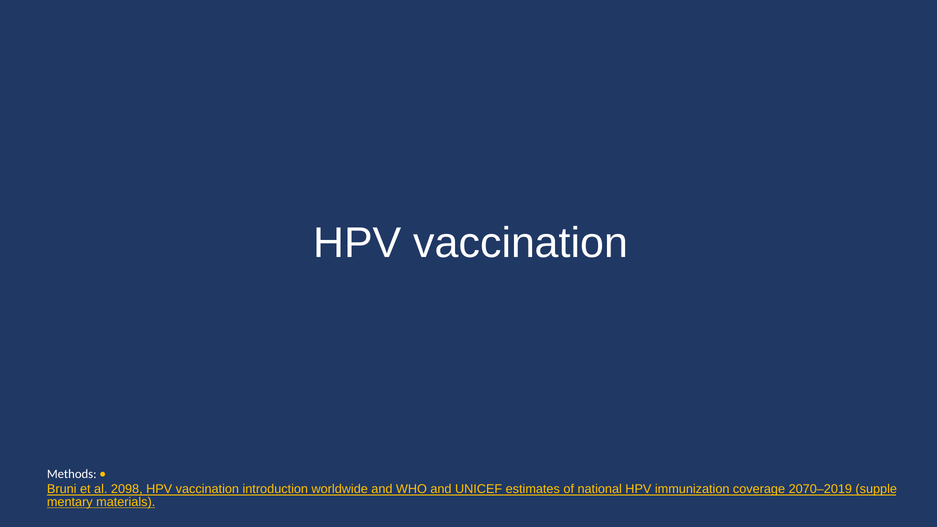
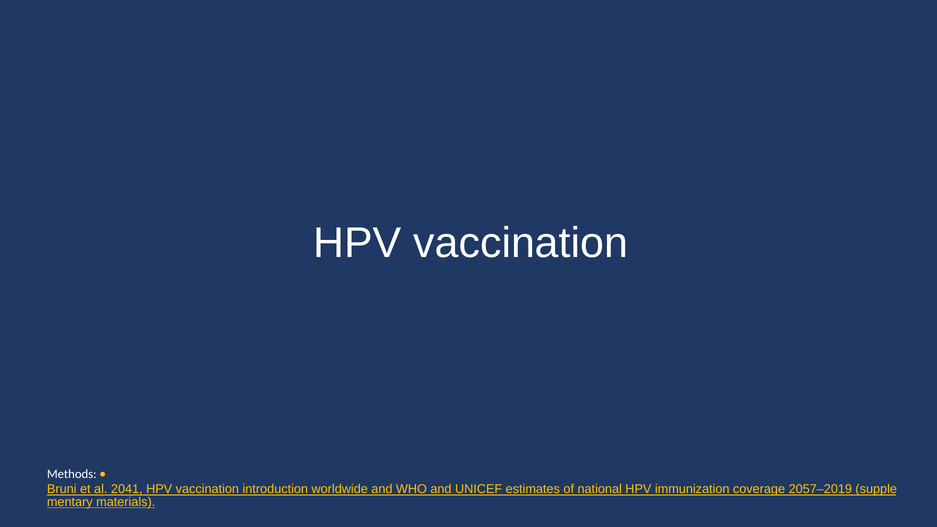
2098: 2098 -> 2041 (127, 489)
2070–2019: 2070–2019 -> 2057–2019 (820, 489)
